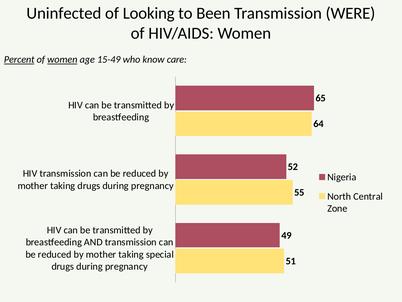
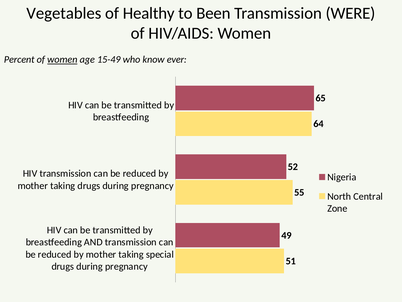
Uninfected: Uninfected -> Vegetables (64, 13)
Looking: Looking -> Healthy (149, 13)
Percent underline: present -> none (19, 59)
care: care -> ever (177, 59)
